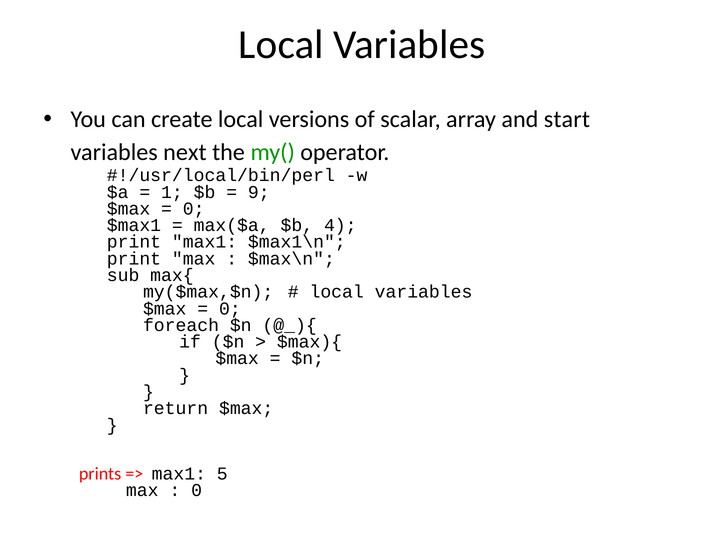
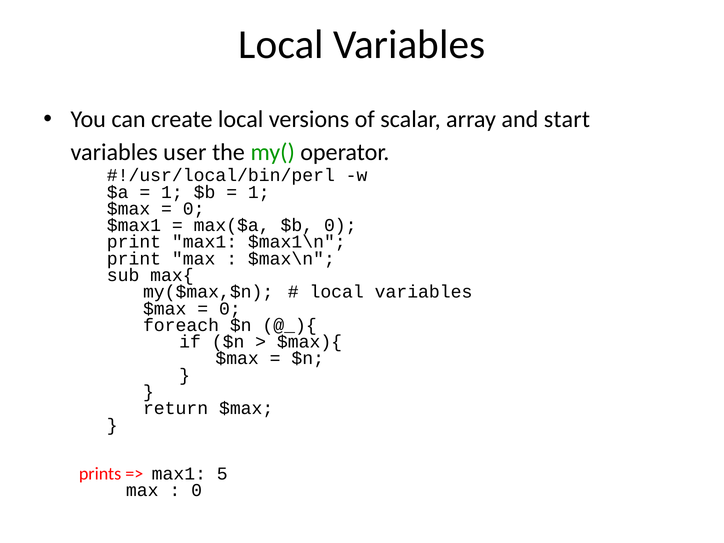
next: next -> user (185, 152)
9: 9 -> 1 (259, 192)
$b 4: 4 -> 0 (340, 225)
